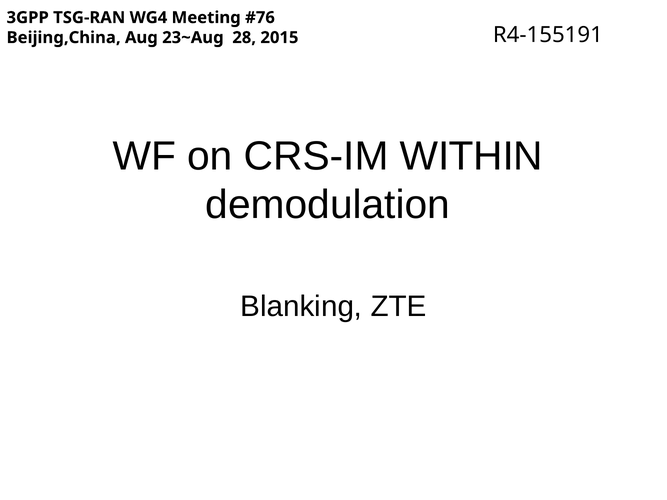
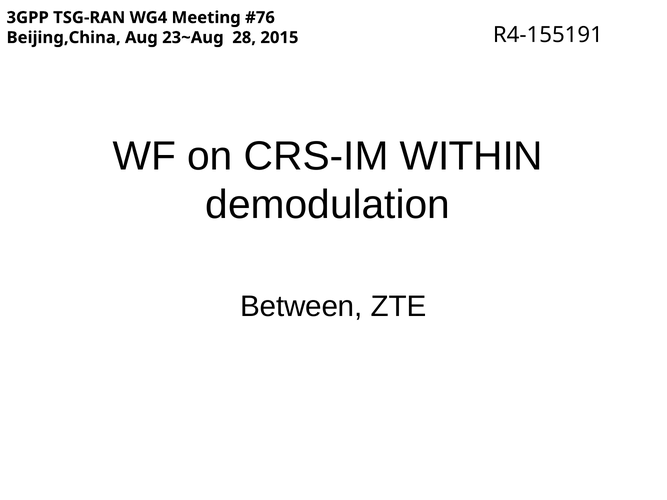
Blanking: Blanking -> Between (301, 307)
